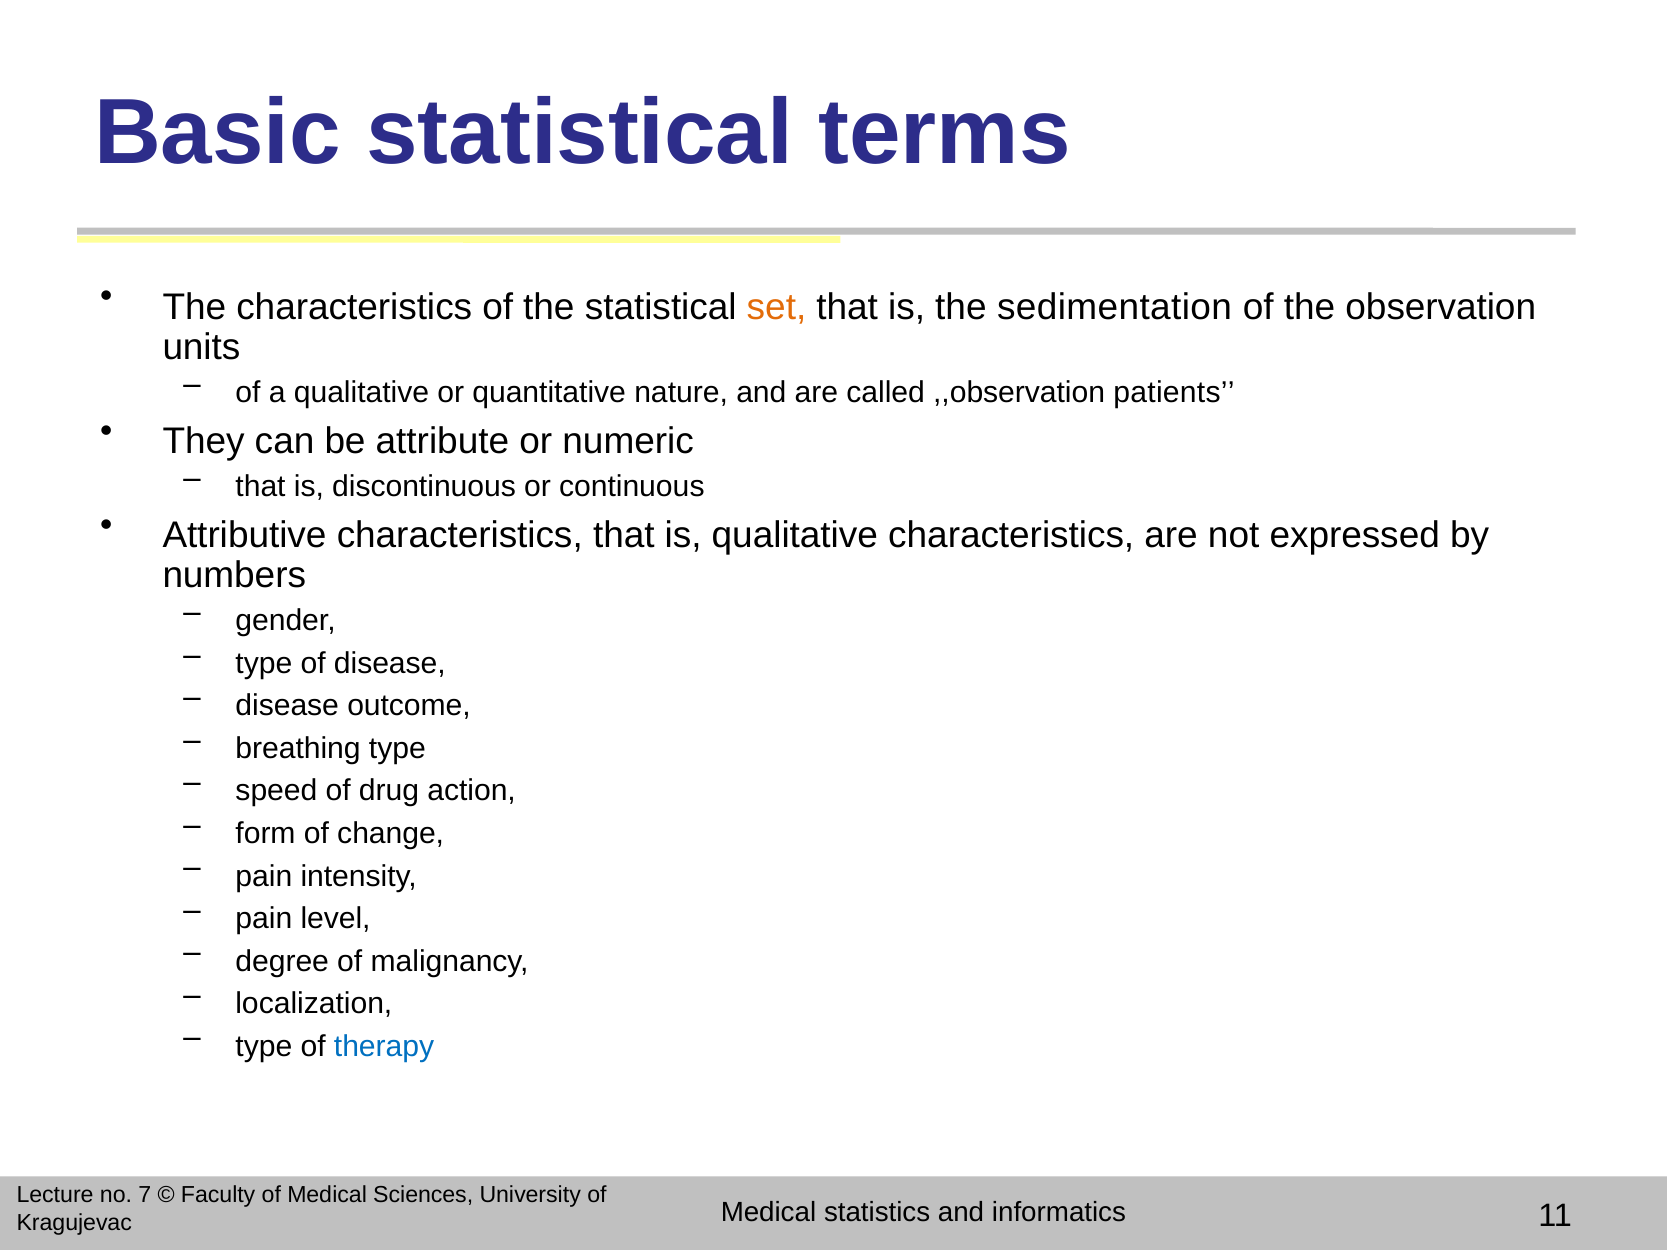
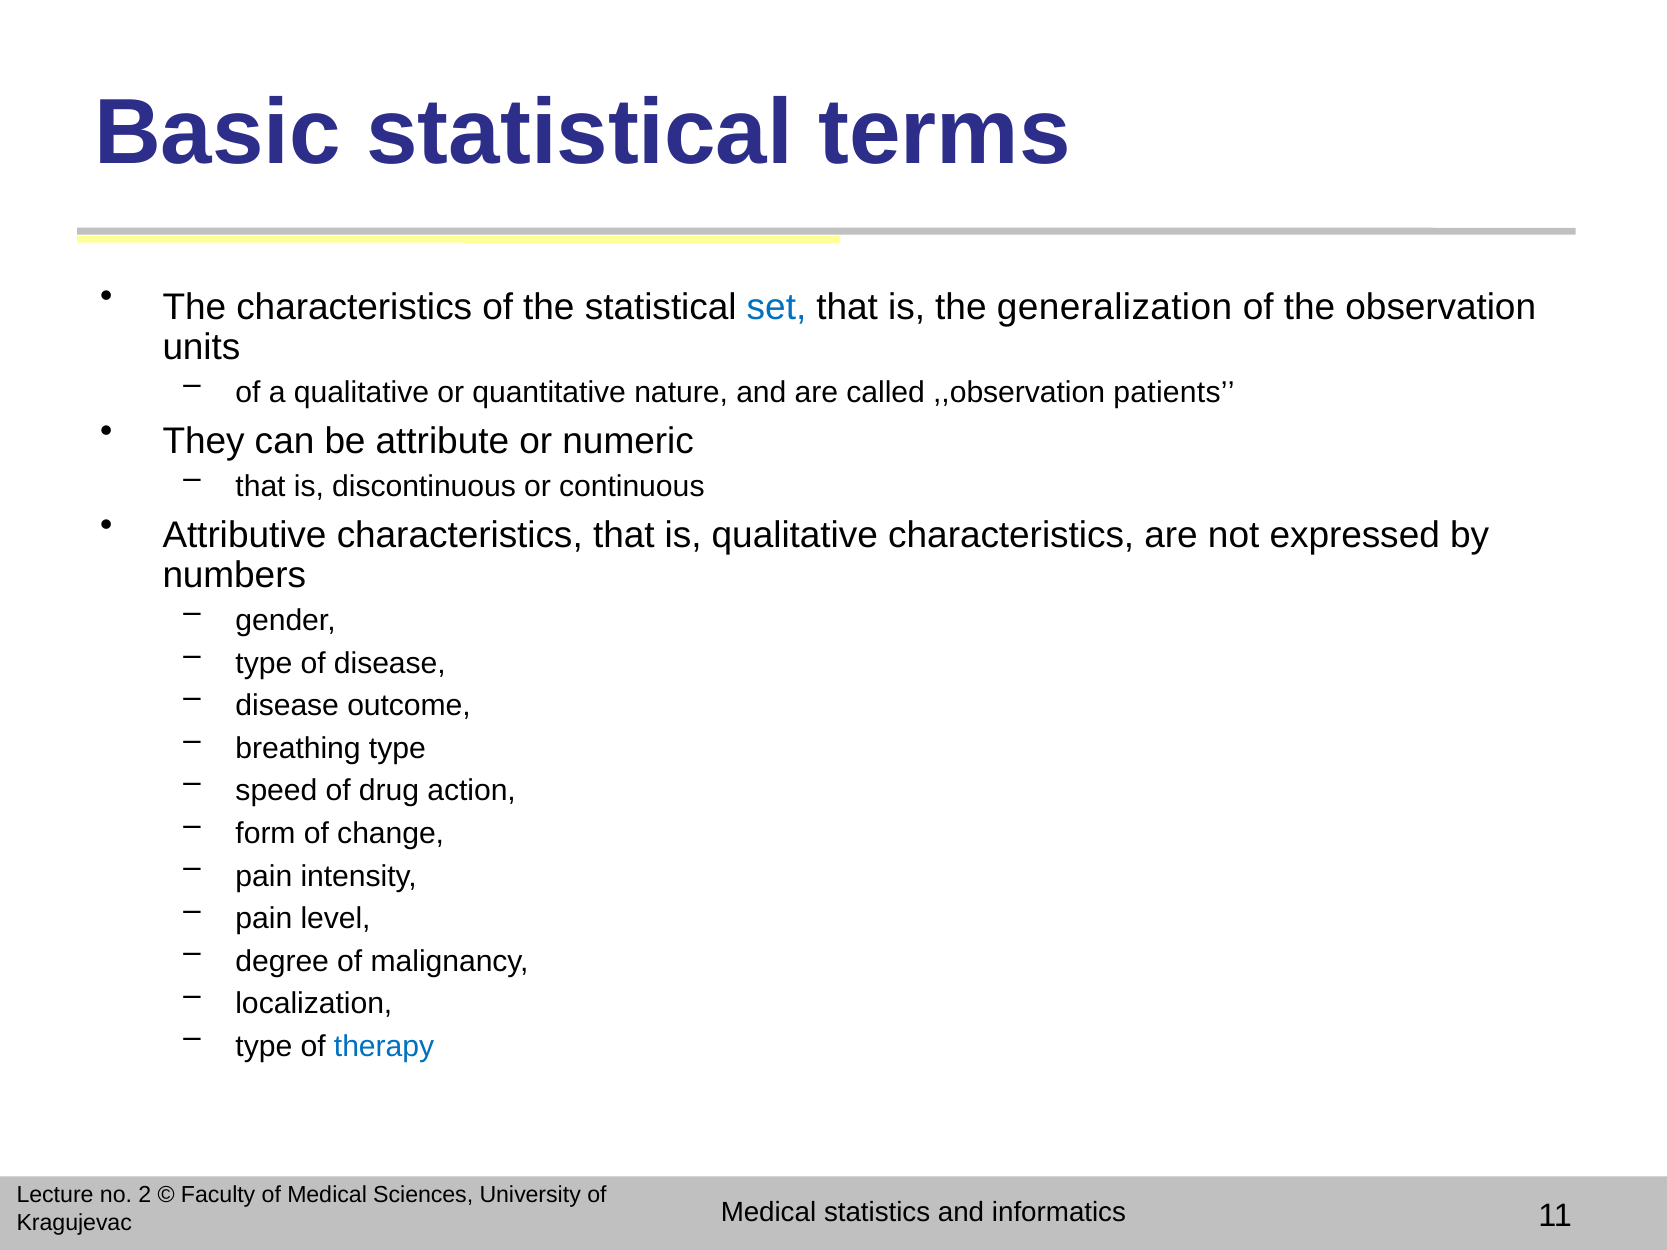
set colour: orange -> blue (777, 307)
sedimentation: sedimentation -> generalization (1114, 307)
7: 7 -> 2 (145, 1195)
